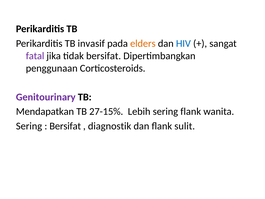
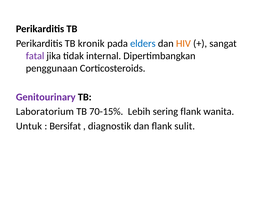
invasif: invasif -> kronik (91, 43)
elders colour: orange -> blue (143, 43)
HIV colour: blue -> orange (183, 43)
tidak bersifat: bersifat -> internal (104, 56)
Mendapatkan: Mendapatkan -> Laboratorium (45, 111)
27-15%: 27-15% -> 70-15% (106, 111)
Sering: Sering -> Untuk (29, 126)
